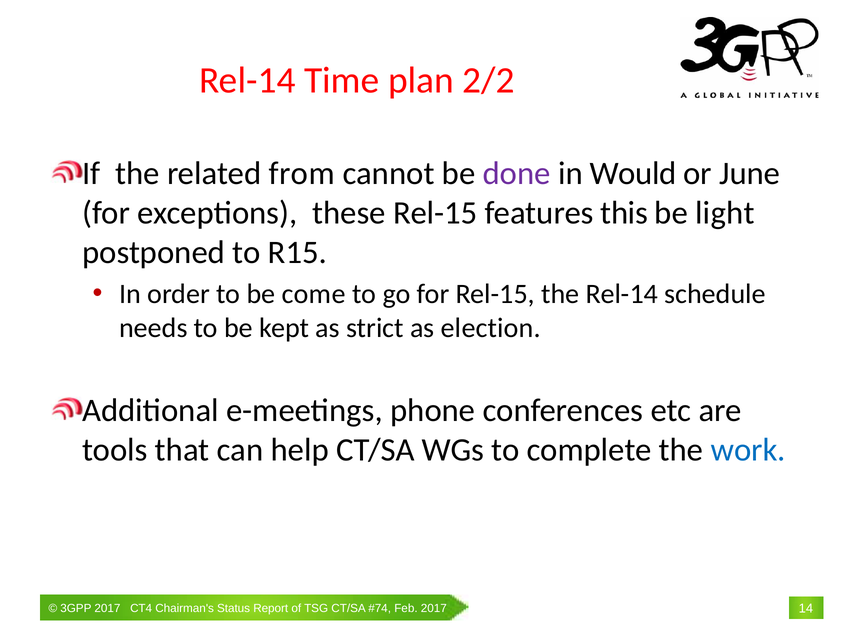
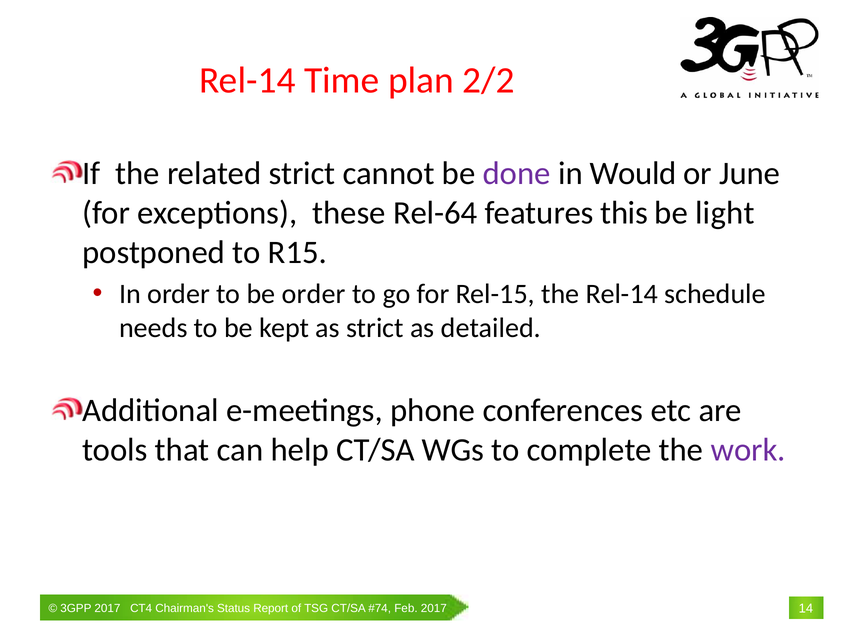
related from: from -> strict (302, 174)
these Rel-15: Rel-15 -> Rel-64 (435, 213)
be come: come -> order (314, 294)
election: election -> detailed (491, 328)
work colour: blue -> purple (748, 450)
